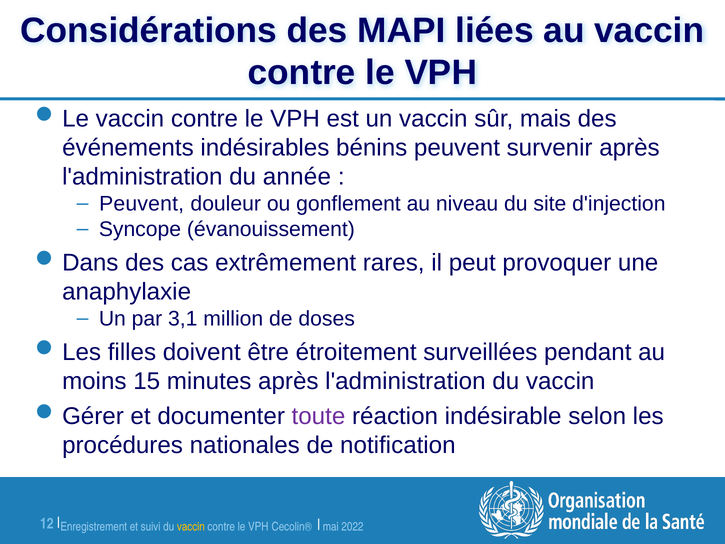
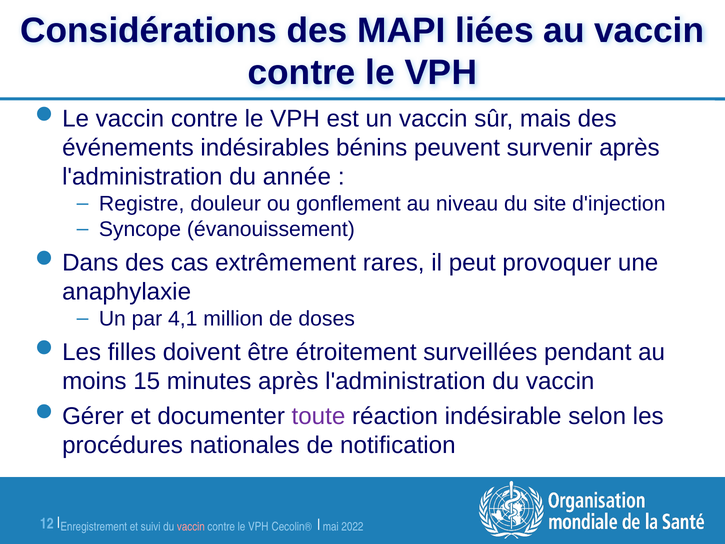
Peuvent: Peuvent -> Registre (142, 204)
3,1: 3,1 -> 4,1 (183, 319)
vaccin colour: yellow -> pink (191, 527)
